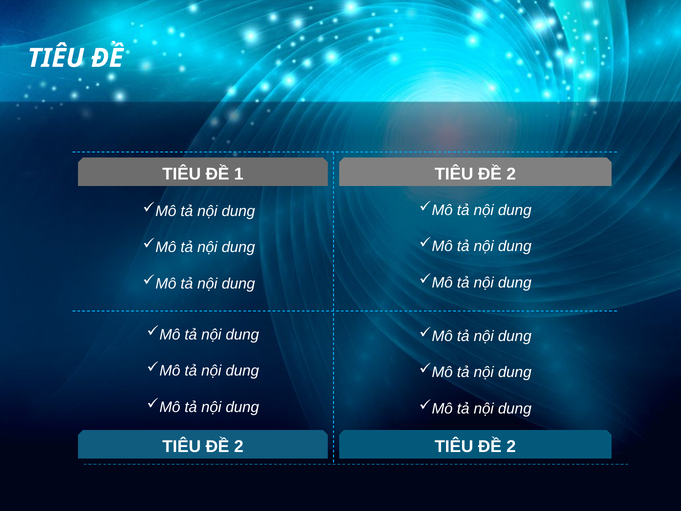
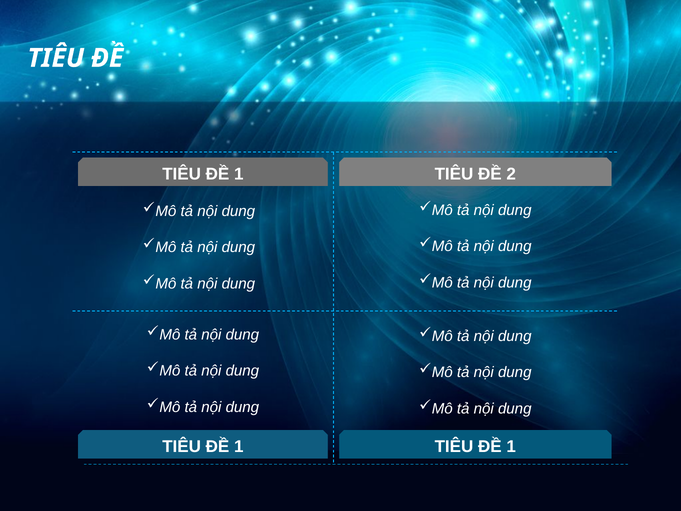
2: 2 -> 1 (239, 446)
2: 2 -> 1 (511, 446)
